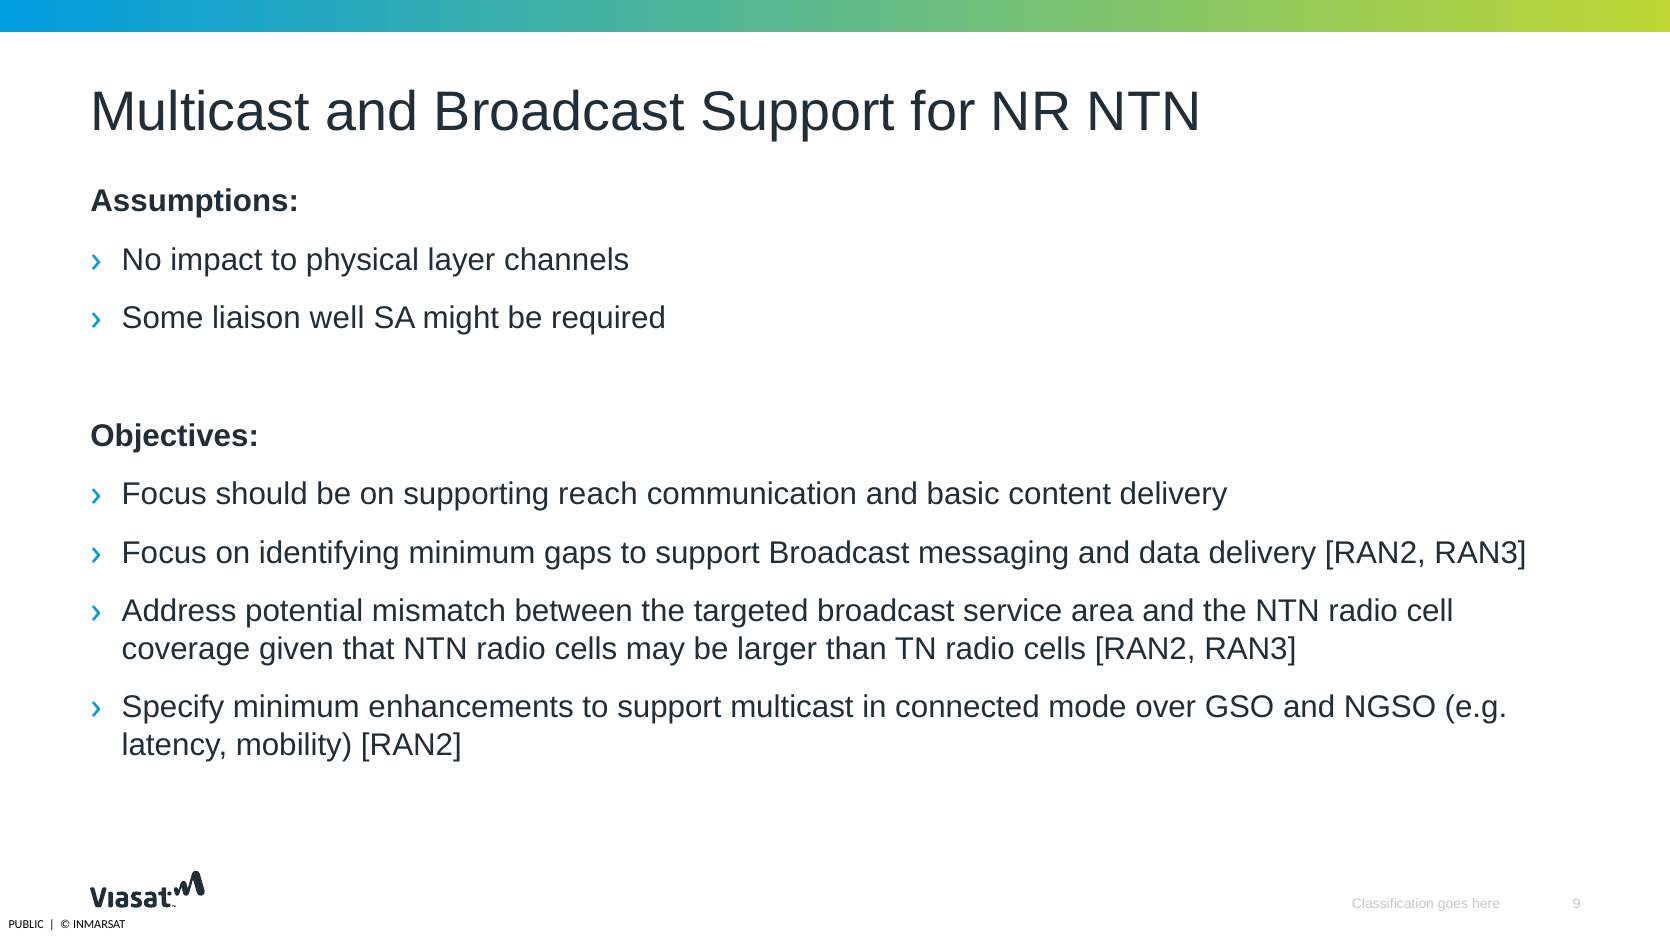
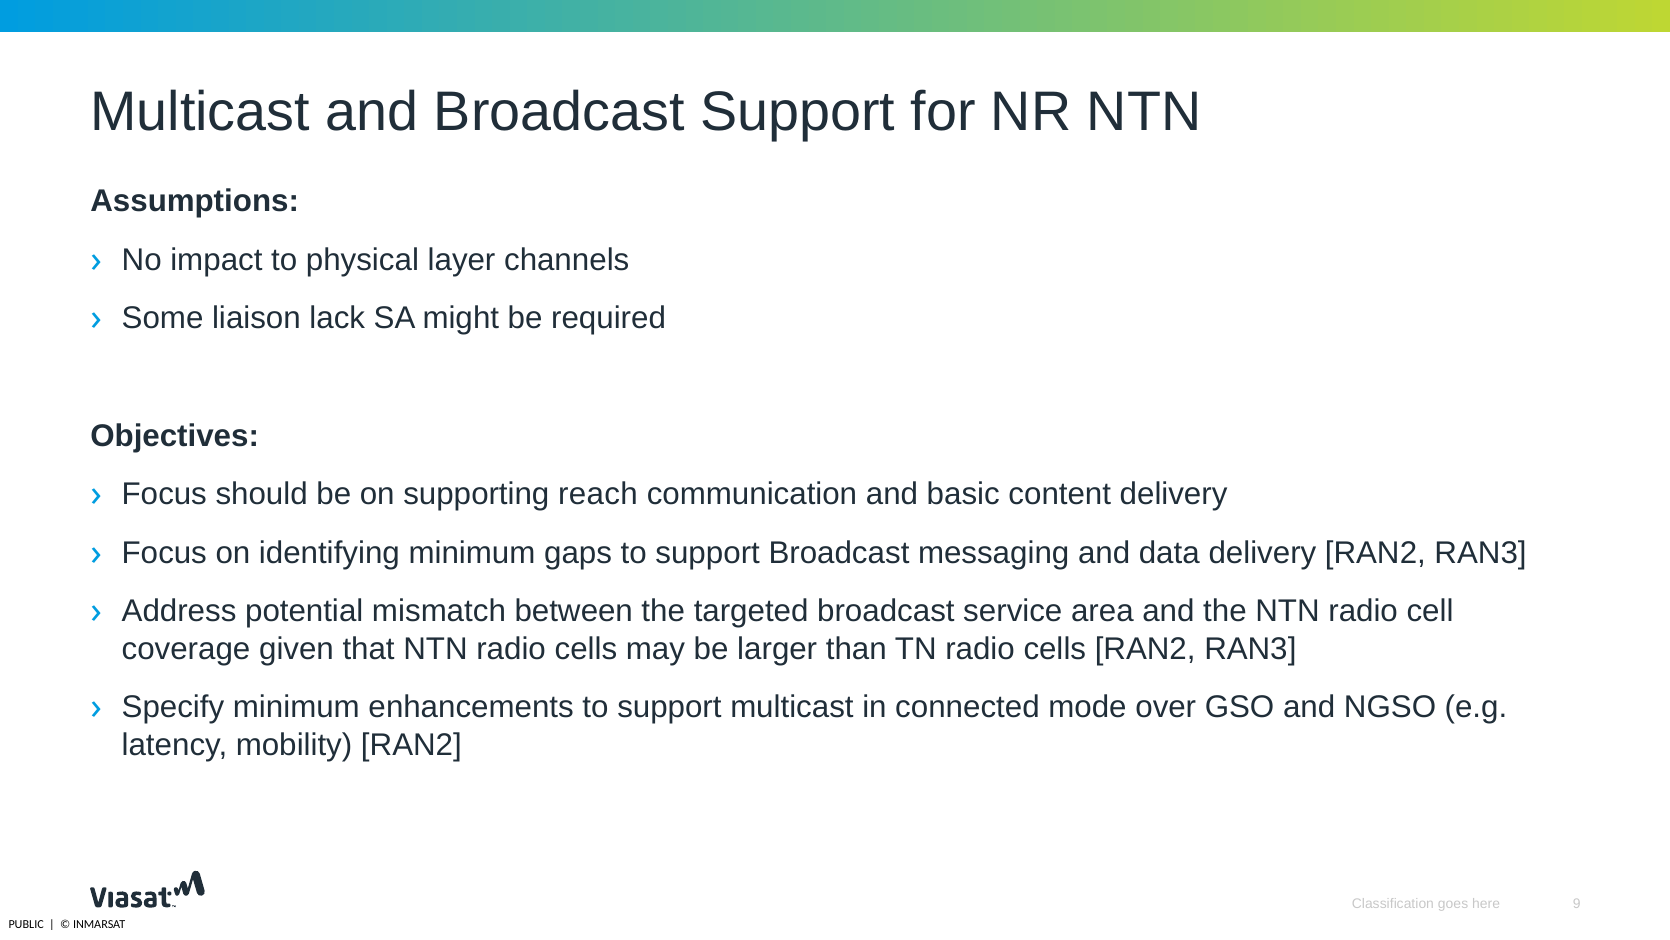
well: well -> lack (337, 318)
